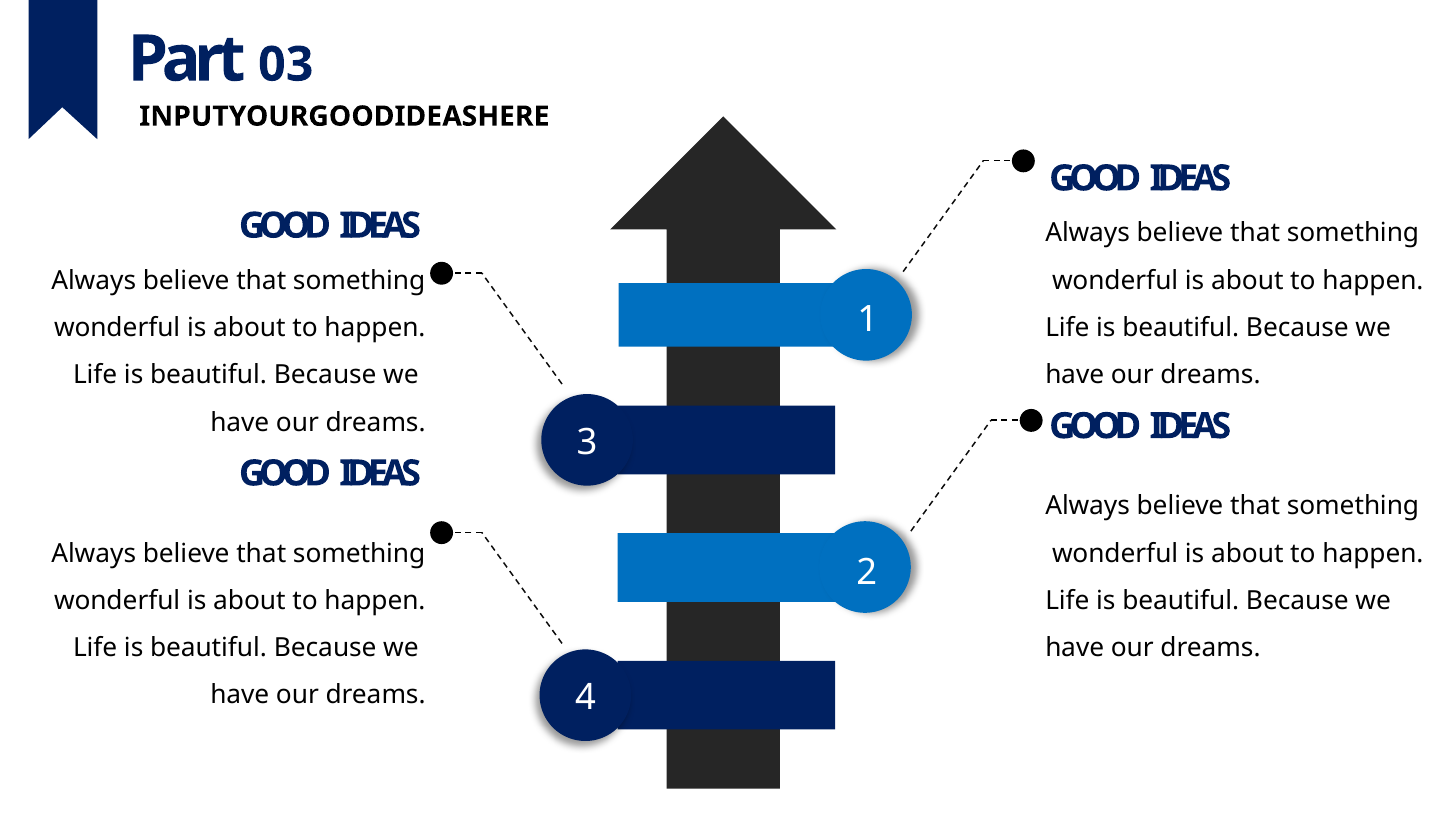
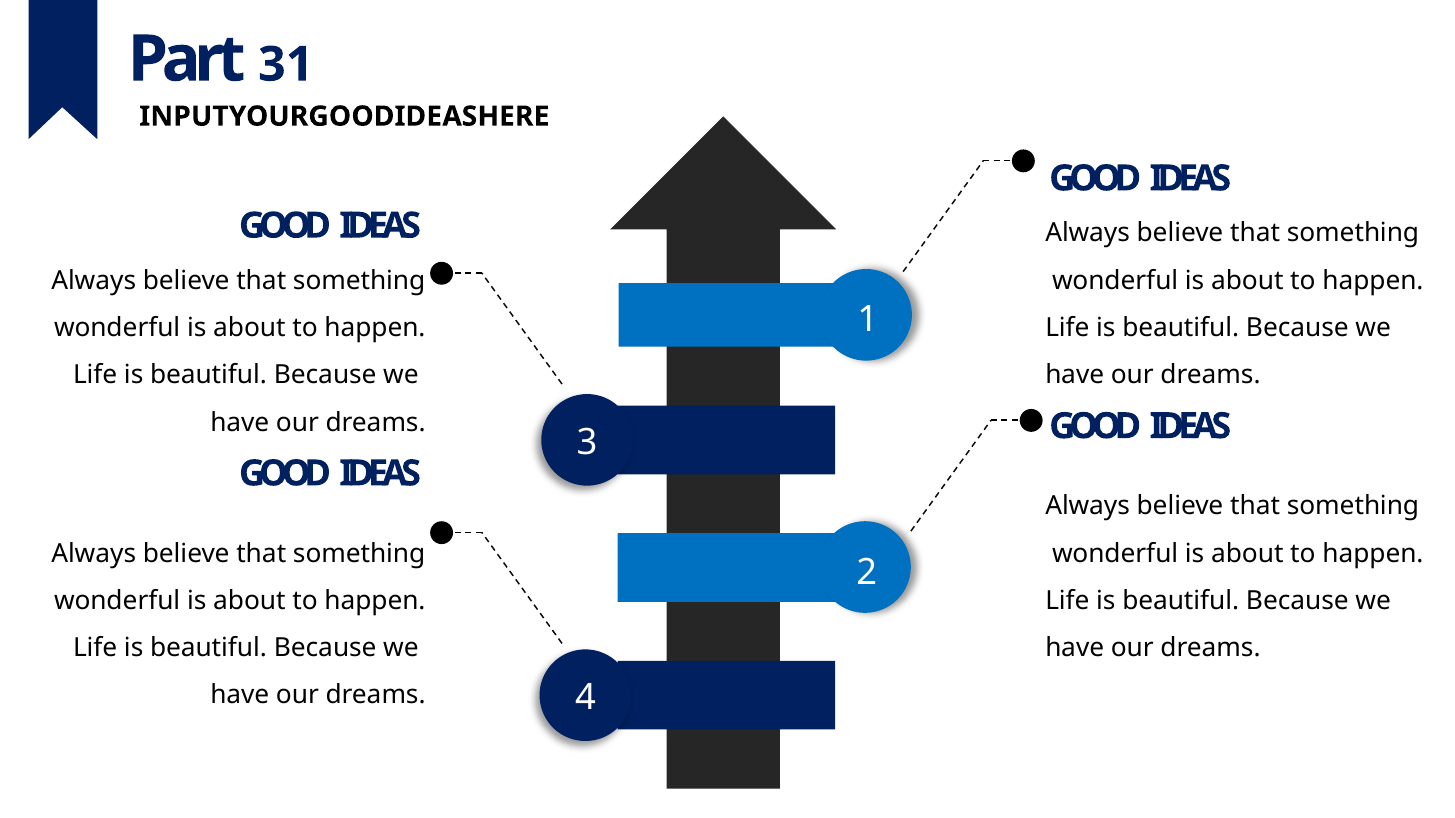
03: 03 -> 31 (286, 65)
